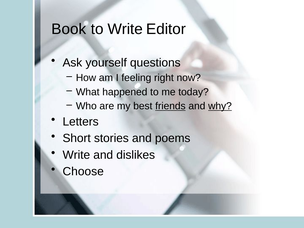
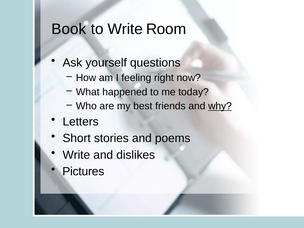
Editor: Editor -> Room (166, 29)
friends underline: present -> none (170, 106)
Choose: Choose -> Pictures (83, 171)
